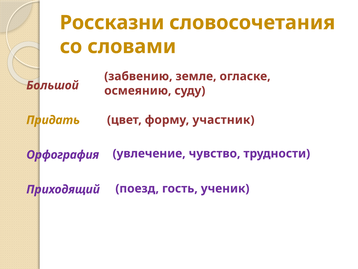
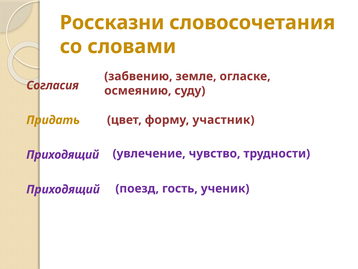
Большой: Большой -> Согласия (53, 85)
Орфография: Орфография -> Приходящий (63, 155)
